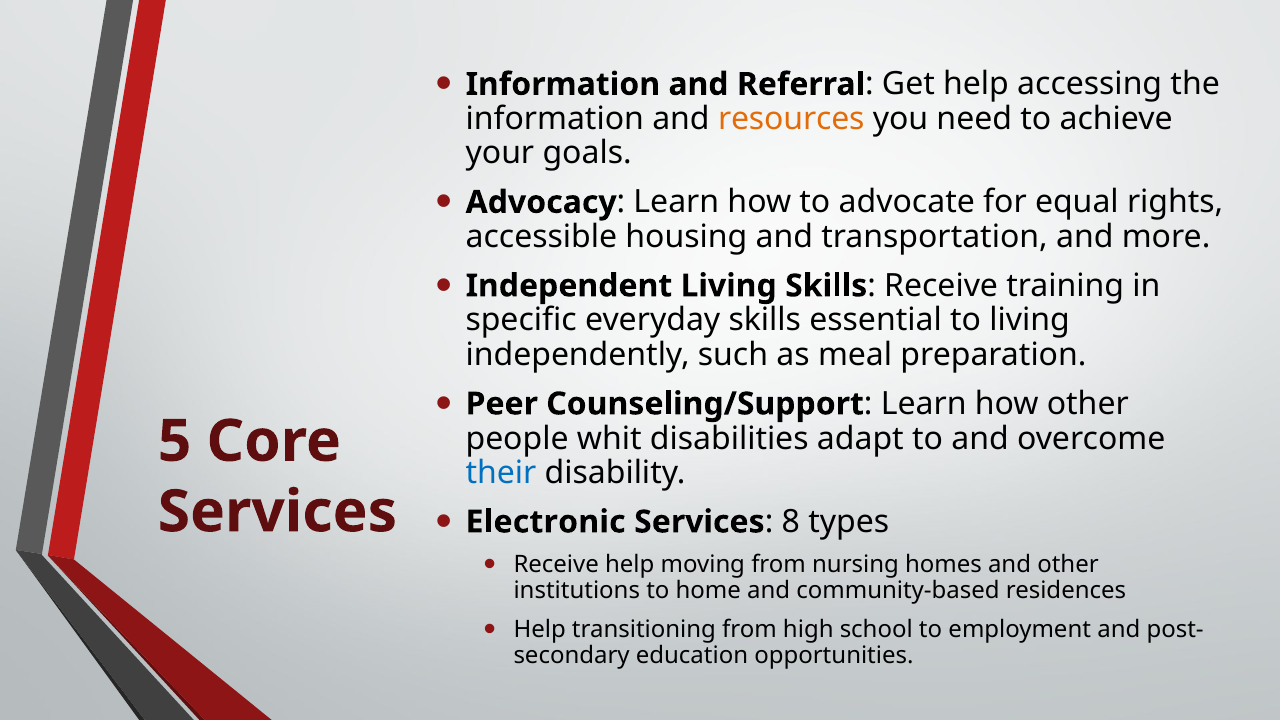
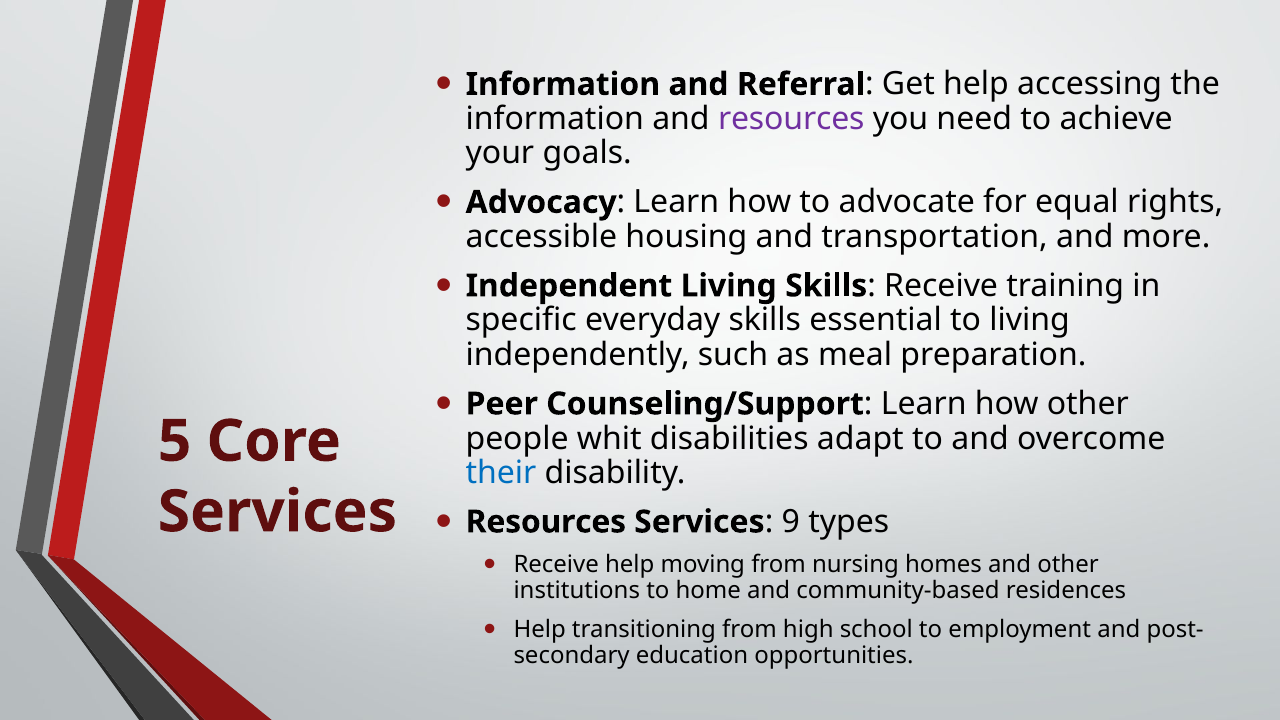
resources colour: orange -> purple (791, 119)
Electronic: Electronic -> Resources (546, 522)
8: 8 -> 9 (791, 522)
